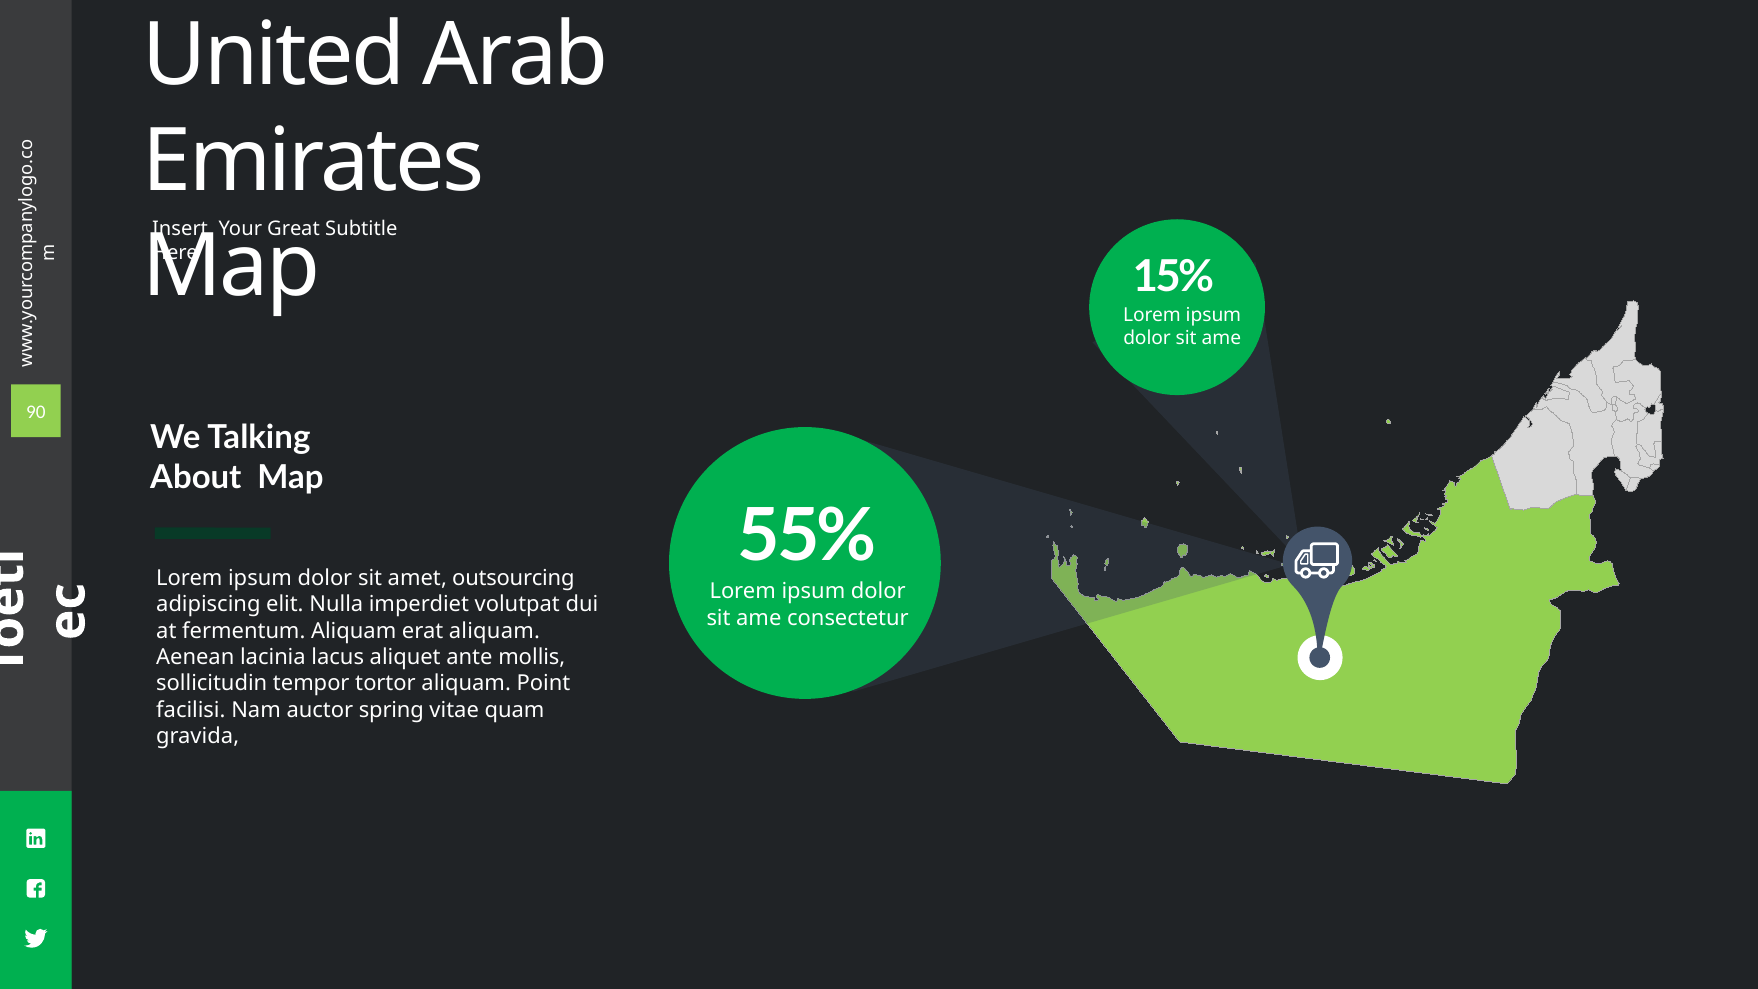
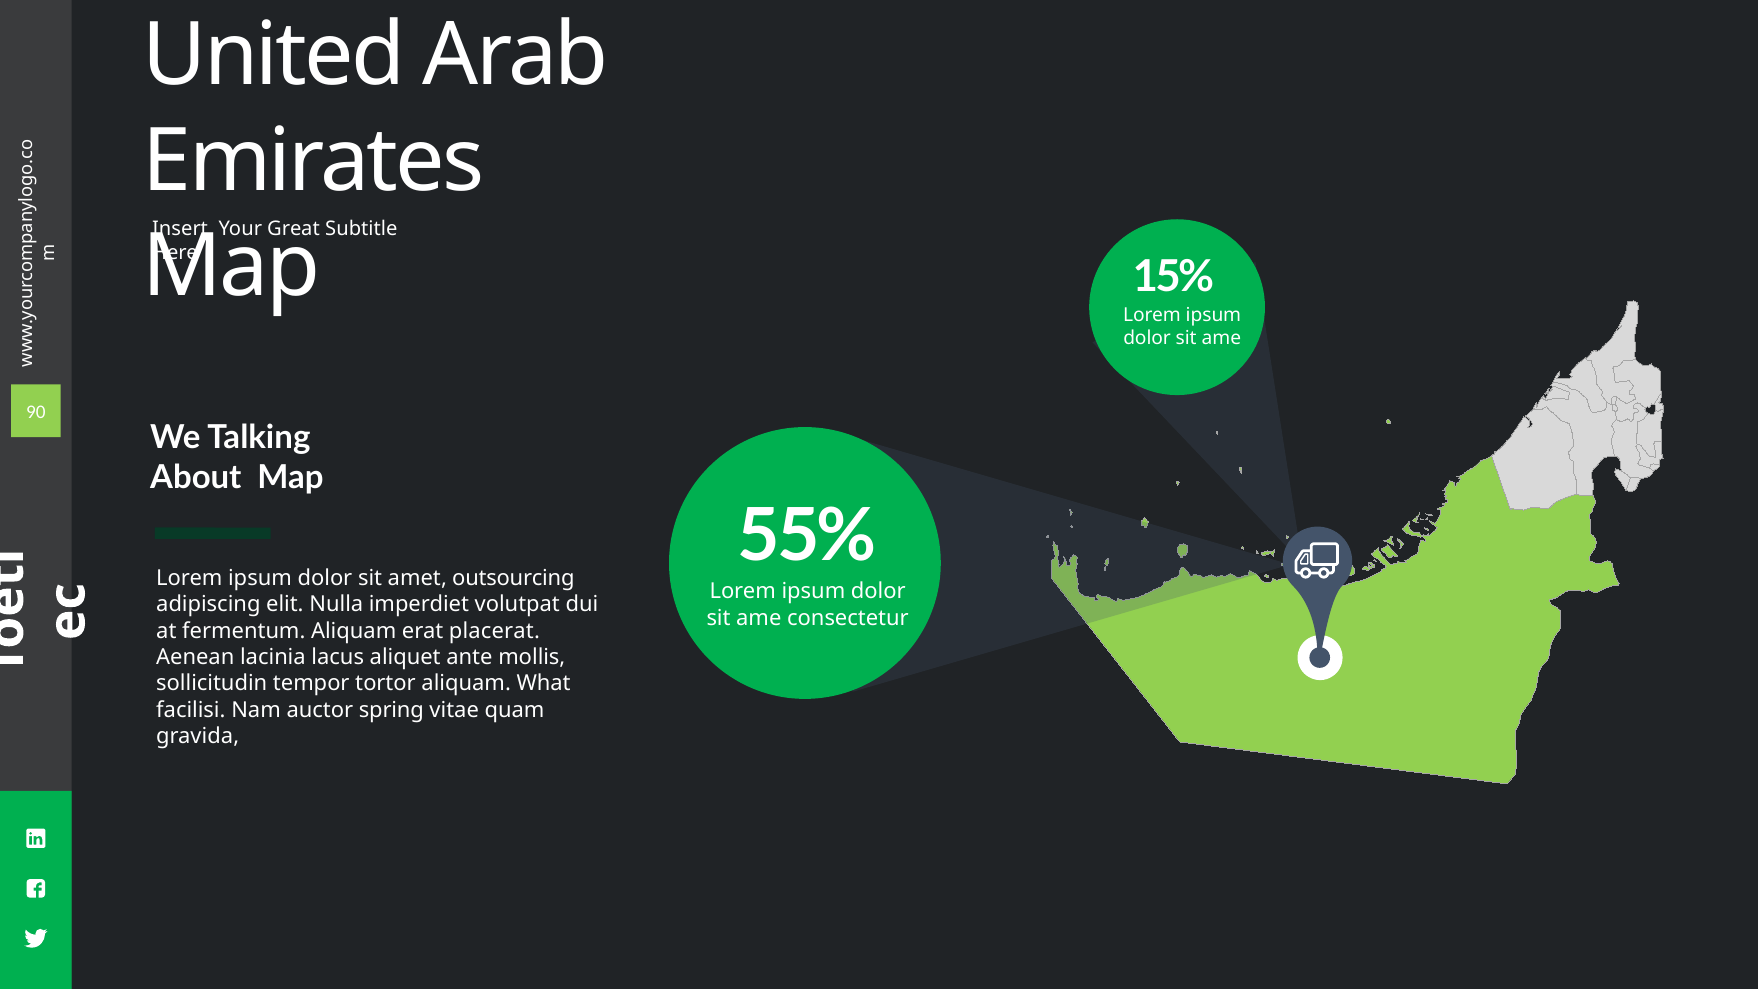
erat aliquam: aliquam -> placerat (494, 631)
Point: Point -> What (544, 684)
